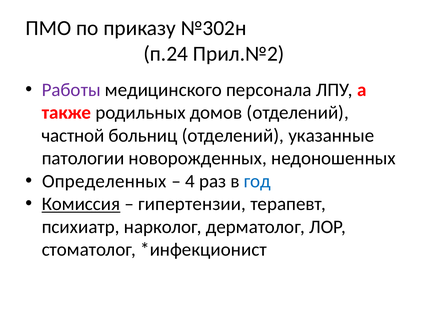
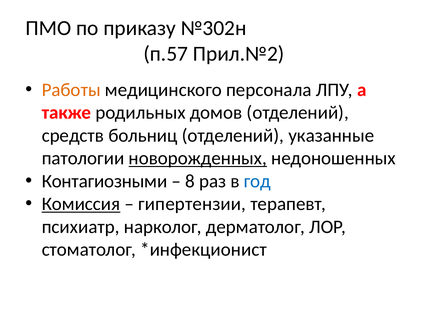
п.24: п.24 -> п.57 (166, 54)
Работы colour: purple -> orange (71, 90)
частной: частной -> средств (73, 135)
новорожденных underline: none -> present (198, 158)
Определенных: Определенных -> Контагиозными (104, 181)
4: 4 -> 8 (190, 181)
